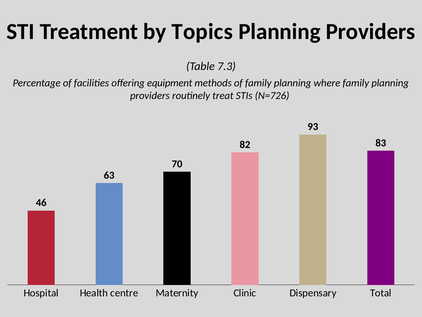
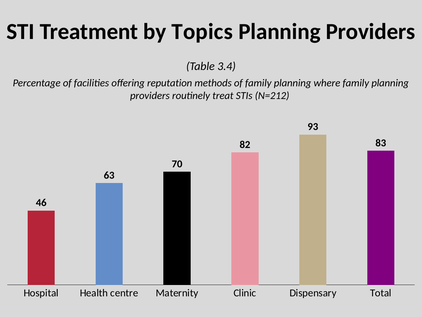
7.3: 7.3 -> 3.4 (227, 66)
equipment: equipment -> reputation (170, 83)
N=726: N=726 -> N=212 (272, 96)
